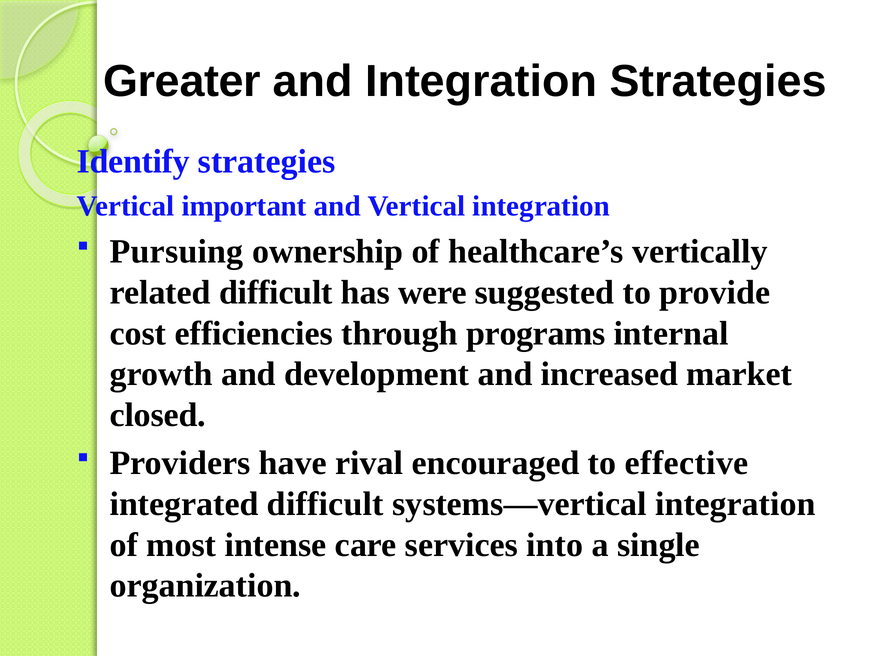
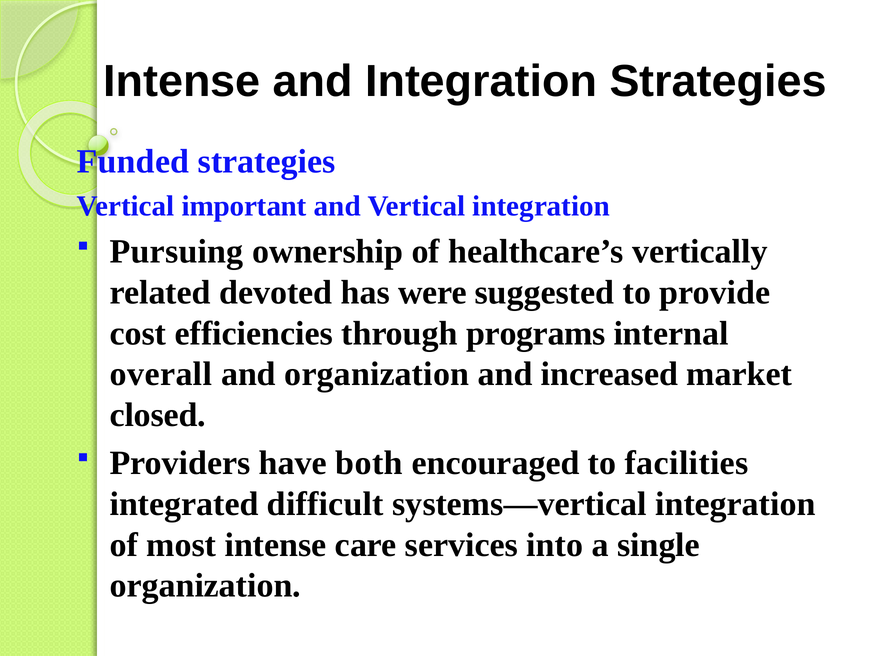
Greater: Greater -> Intense (182, 81)
Identify: Identify -> Funded (133, 161)
related difficult: difficult -> devoted (276, 293)
growth: growth -> overall (161, 374)
and development: development -> organization (377, 374)
rival: rival -> both (369, 463)
effective: effective -> facilities (687, 463)
